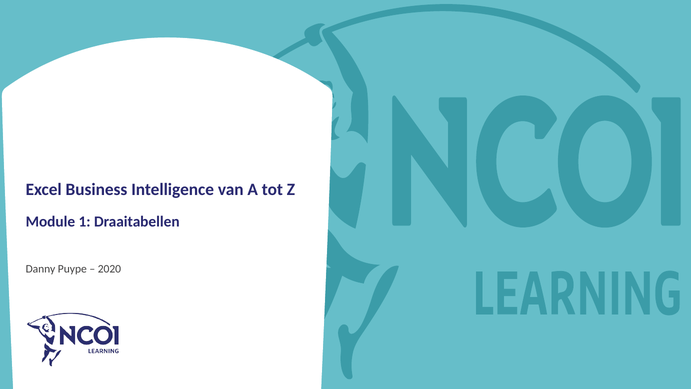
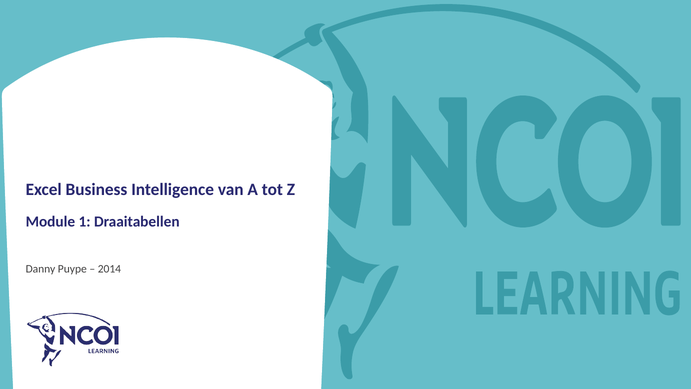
2020: 2020 -> 2014 (109, 269)
